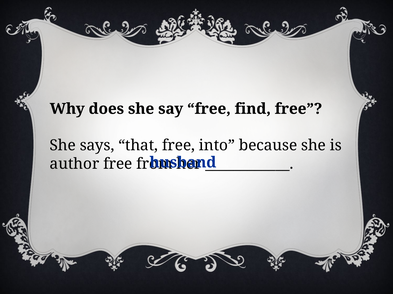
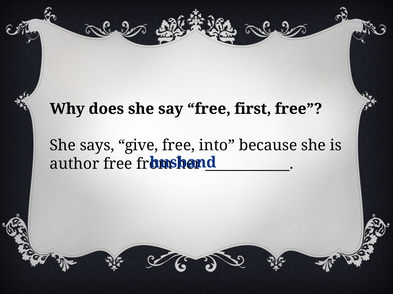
find: find -> first (253, 109)
that: that -> give (138, 146)
